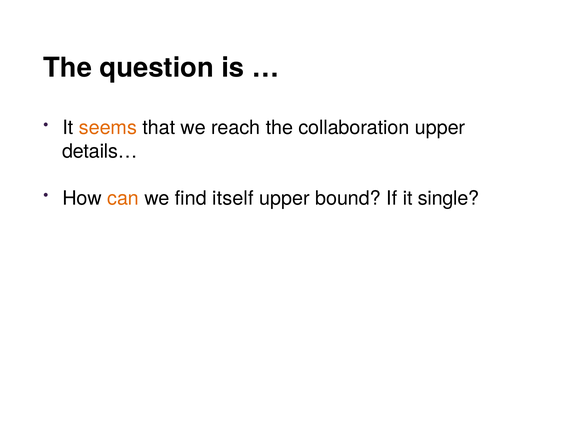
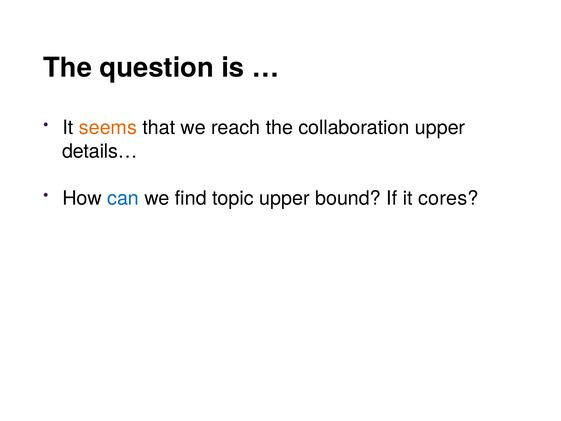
can colour: orange -> blue (123, 198)
itself: itself -> topic (233, 198)
single: single -> cores (448, 198)
